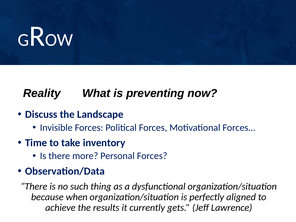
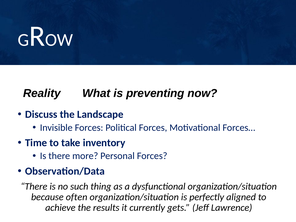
when: when -> often (77, 197)
